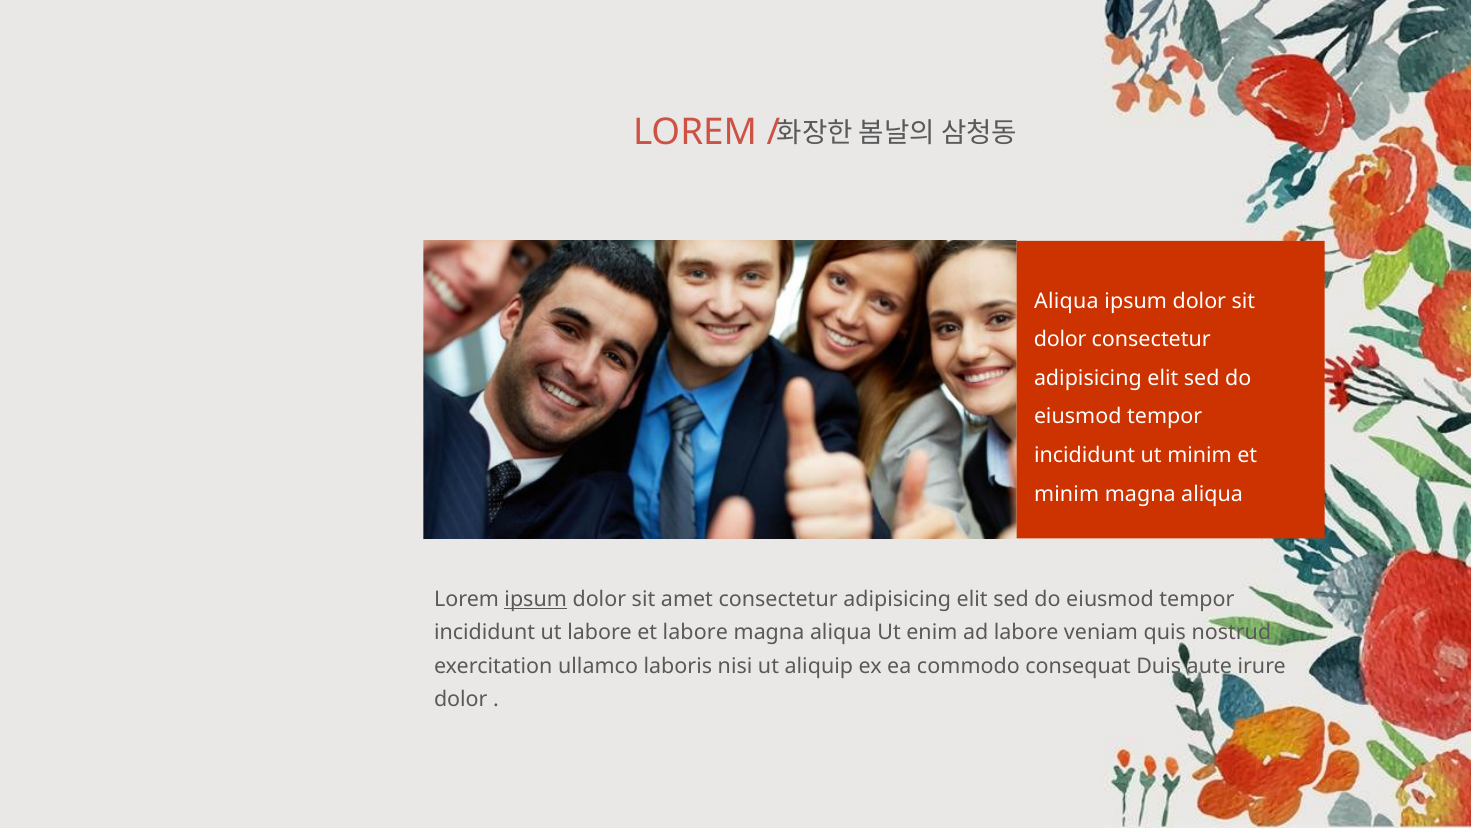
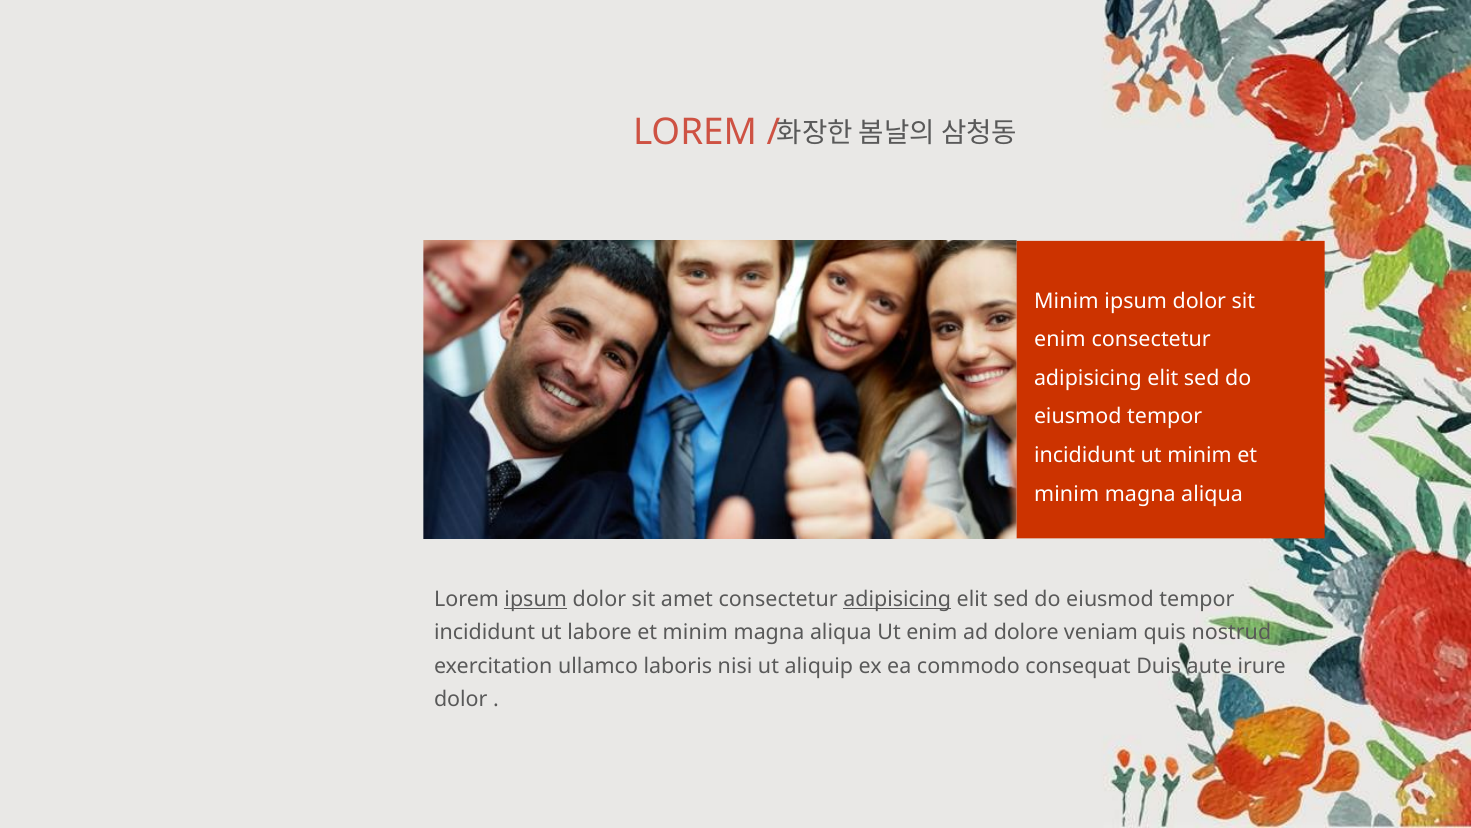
Aliqua: Aliqua -> Minim (1066, 301)
dolor: dolor -> enim (1060, 339)
adipisicing underline: none -> present (897, 599)
labore et labore: labore -> minim (695, 632)
ad labore: labore -> dolore (1026, 632)
